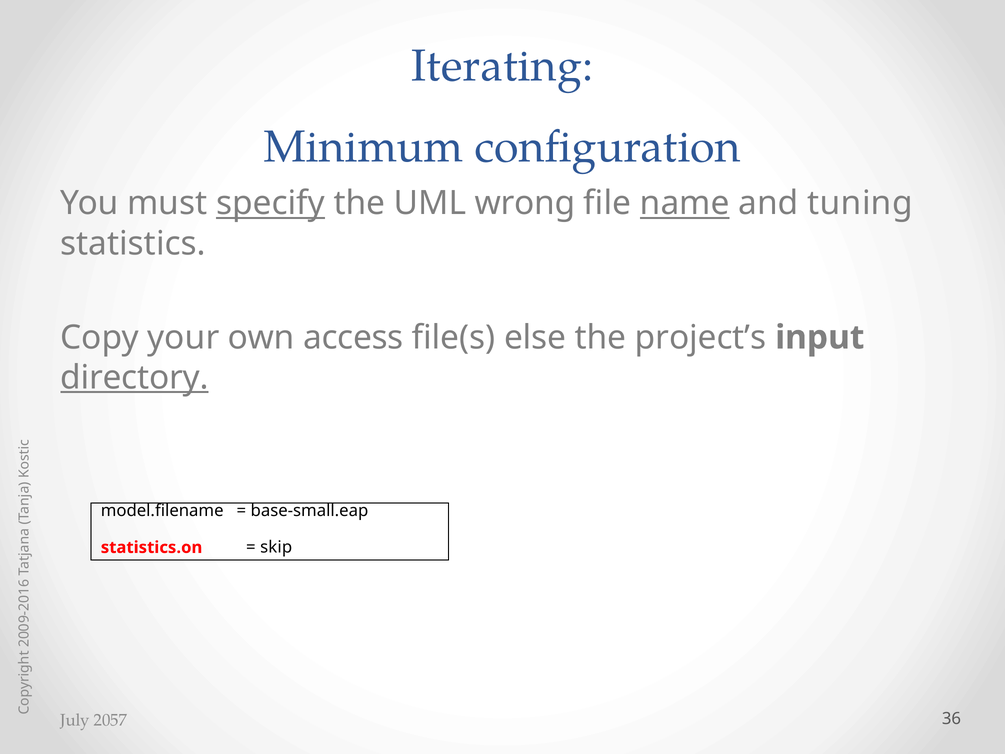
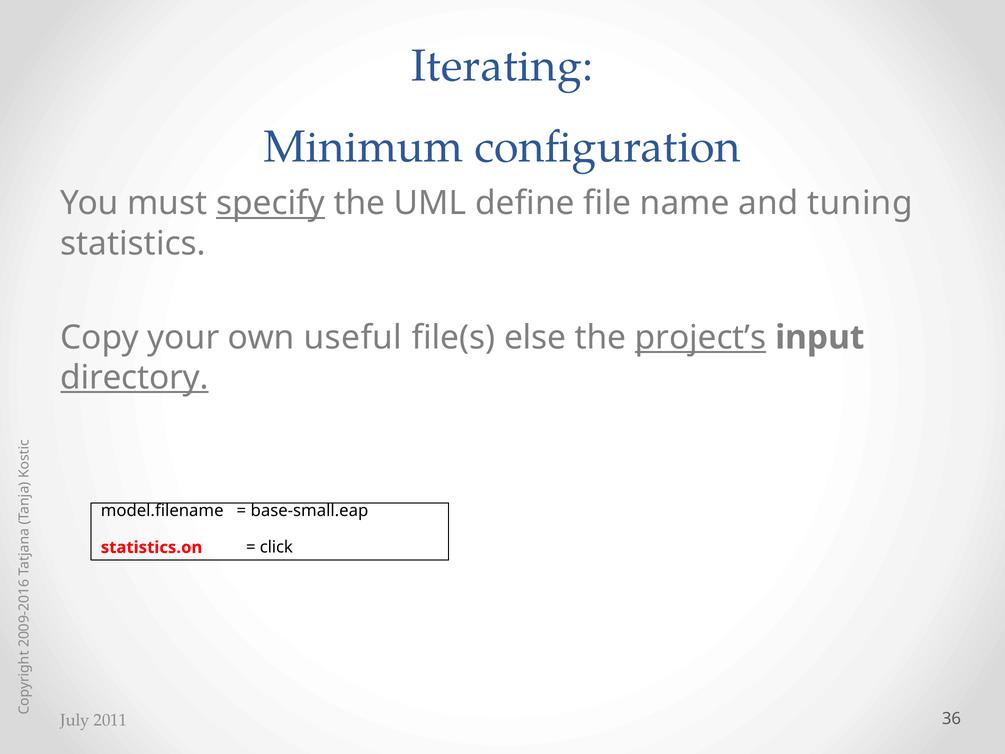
wrong: wrong -> define (525, 203)
name underline: present -> none (685, 203)
access: access -> useful (353, 337)
project’s underline: none -> present (701, 337)
skip: skip -> click (276, 547)
2057: 2057 -> 2011 (110, 720)
